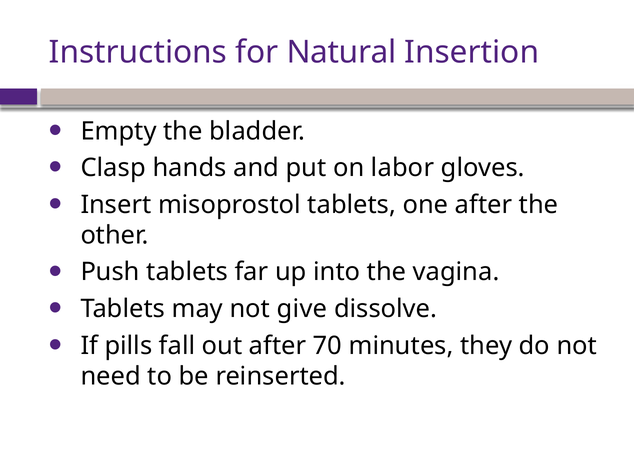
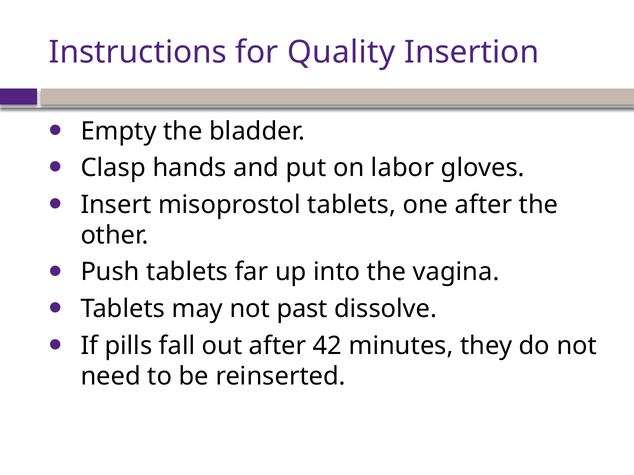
Natural: Natural -> Quality (341, 52)
give: give -> past (302, 309)
70: 70 -> 42 (327, 346)
